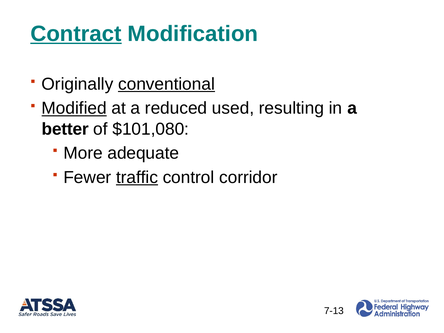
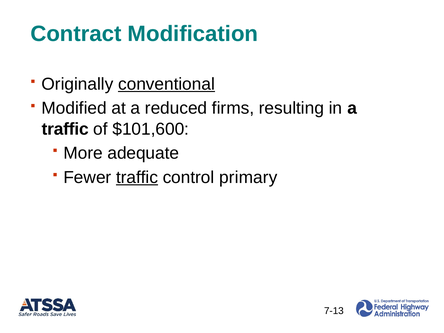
Contract underline: present -> none (76, 34)
Modified underline: present -> none (74, 108)
used: used -> firms (233, 108)
better: better -> traffic (65, 129)
$101,080: $101,080 -> $101,600 (151, 129)
corridor: corridor -> primary (248, 177)
